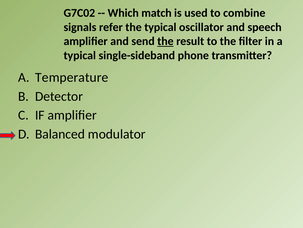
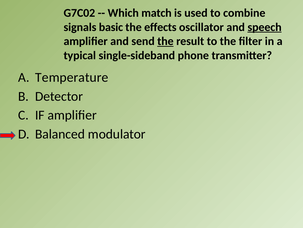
refer: refer -> basic (111, 27)
the typical: typical -> effects (160, 27)
speech underline: none -> present (265, 27)
